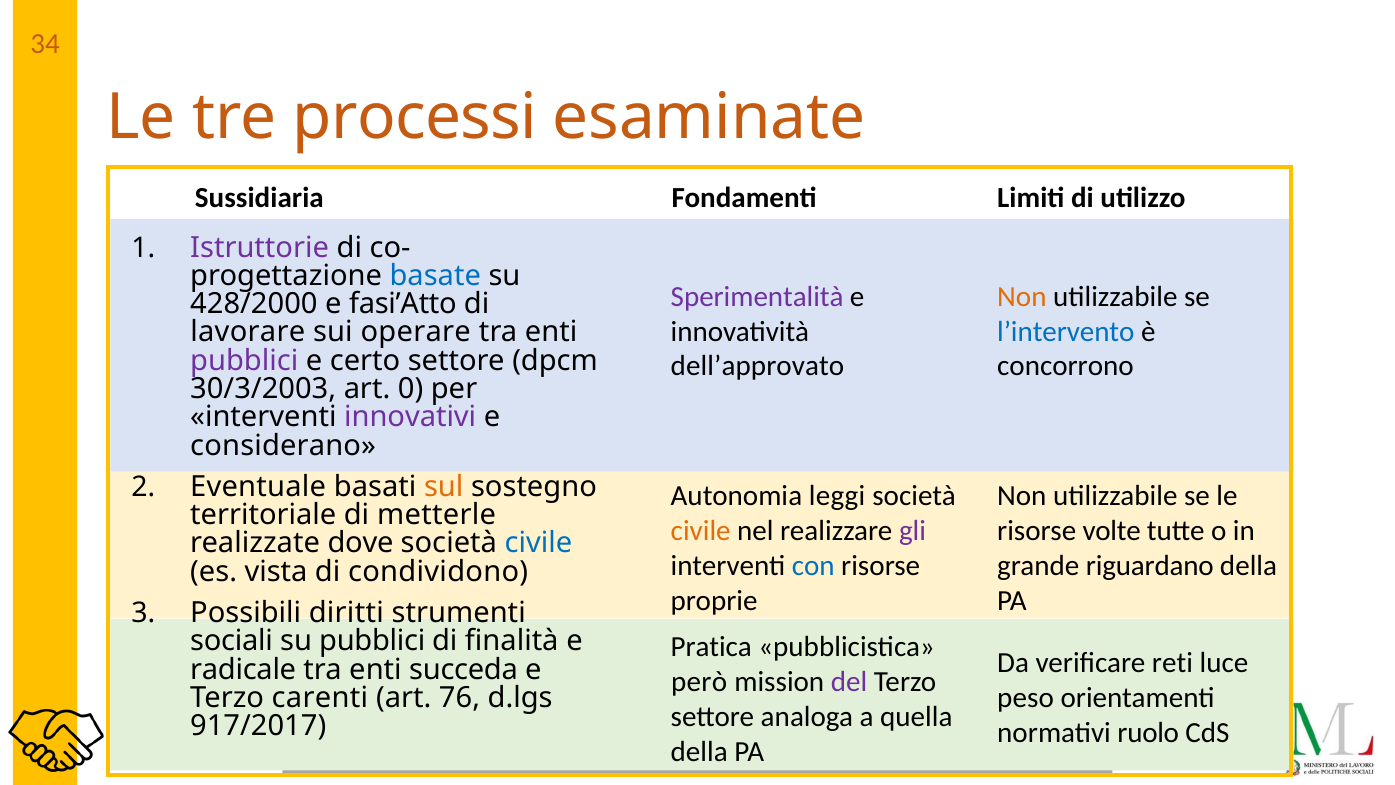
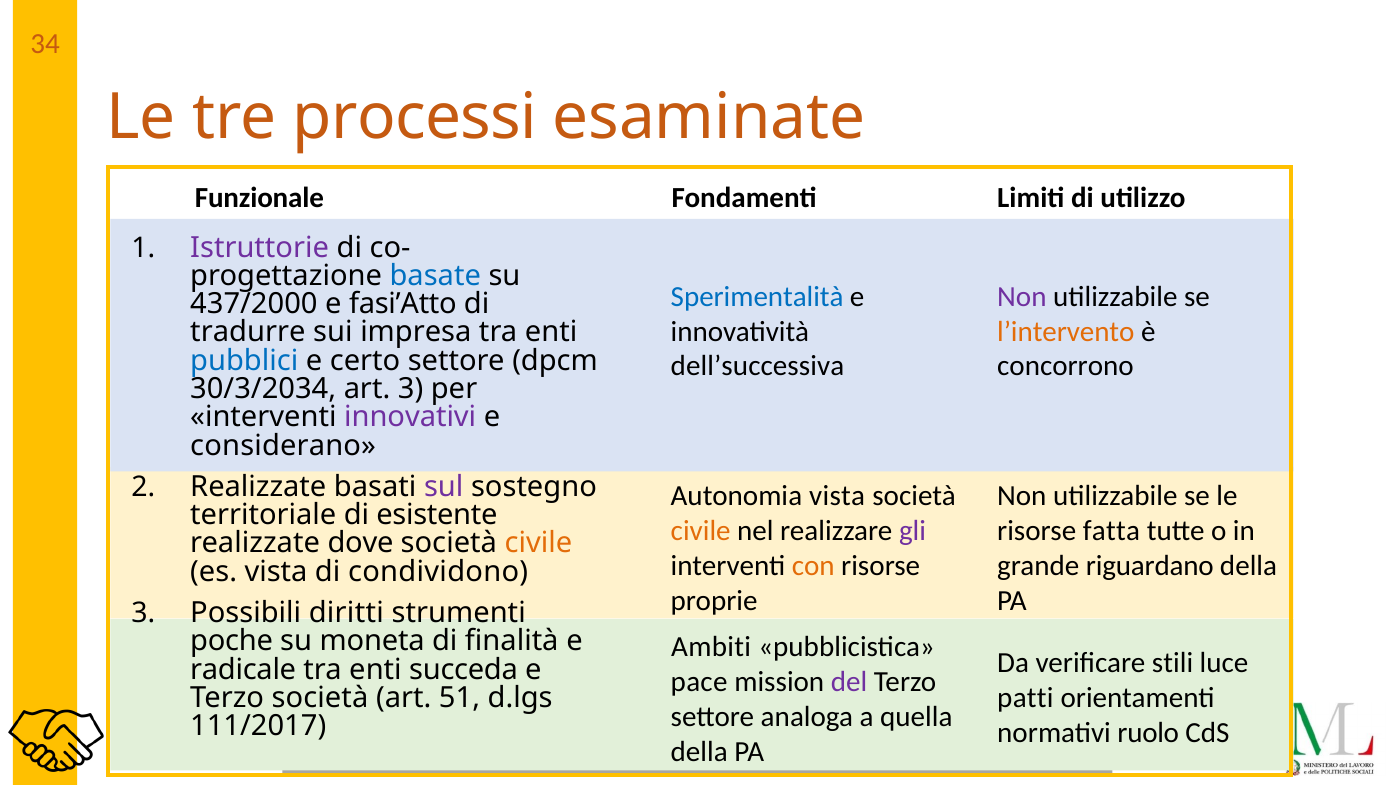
Sussidiaria: Sussidiaria -> Funzionale (259, 197)
Sperimentalità colour: purple -> blue (757, 296)
Non colour: orange -> purple (1022, 296)
428/2000: 428/2000 -> 437/2000 (254, 304)
l’intervento colour: blue -> orange (1066, 331)
lavorare: lavorare -> tradurre (248, 332)
operare: operare -> impresa (416, 332)
pubblici colour: purple -> blue (244, 360)
dell’approvato: dell’approvato -> dell’successiva (758, 366)
30/3/2003: 30/3/2003 -> 30/3/2034 (263, 389)
art 0: 0 -> 3 (411, 389)
Eventuale: Eventuale -> Realizzate (258, 487)
sul colour: orange -> purple (444, 487)
Autonomia leggi: leggi -> vista (837, 496)
metterle: metterle -> esistente (437, 515)
volte: volte -> fatta (1111, 531)
civile colour: blue -> orange (538, 543)
con colour: blue -> orange (813, 566)
sociali: sociali -> poche (232, 641)
su pubblici: pubblici -> moneta (372, 641)
Pratica: Pratica -> Ambiti (711, 647)
reti: reti -> stili (1173, 662)
però: però -> pace (699, 682)
peso: peso -> patti (1025, 697)
Terzo carenti: carenti -> società (320, 697)
76: 76 -> 51 (460, 697)
917/2017: 917/2017 -> 111/2017 (258, 726)
